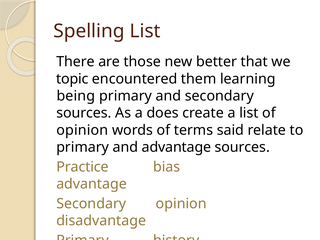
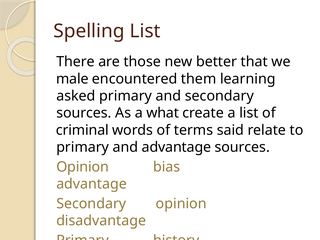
topic: topic -> male (72, 79)
being: being -> asked (76, 96)
does: does -> what (163, 113)
opinion: opinion -> criminal (82, 130)
Practice: Practice -> Opinion (83, 167)
